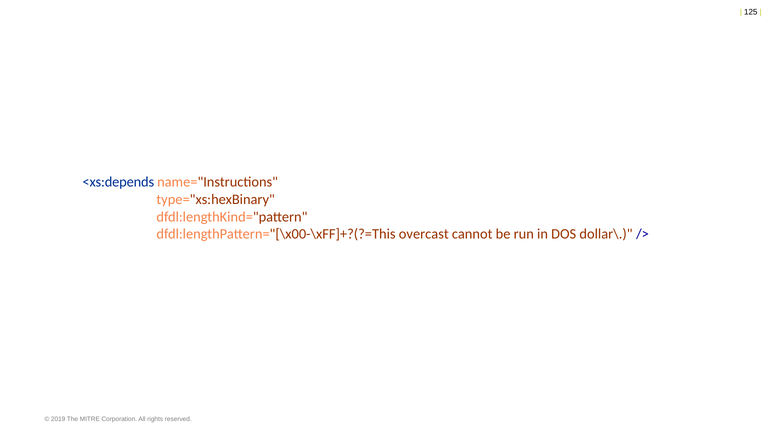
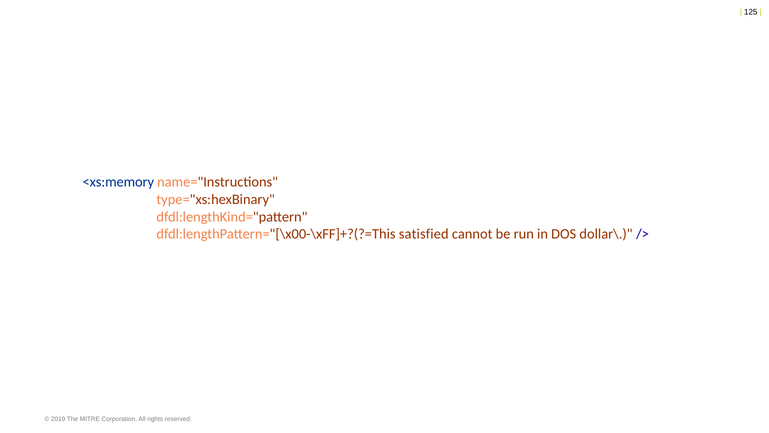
<xs:depends: <xs:depends -> <xs:memory (118, 182)
overcast: overcast -> satisfied (424, 234)
